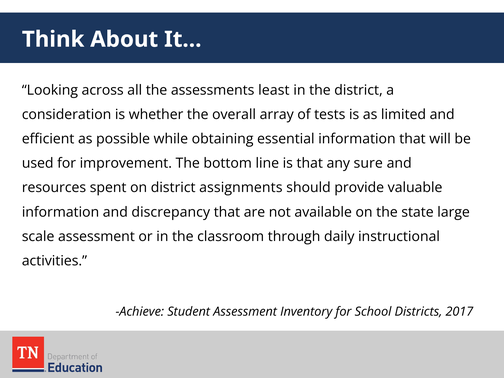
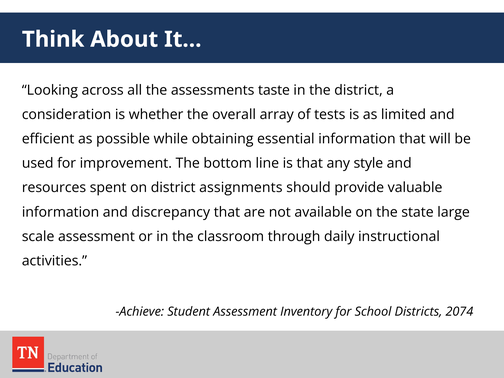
least: least -> taste (274, 90)
sure: sure -> style (368, 163)
2017: 2017 -> 2074 (459, 312)
